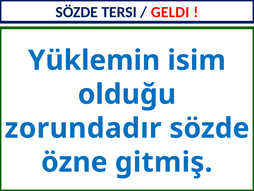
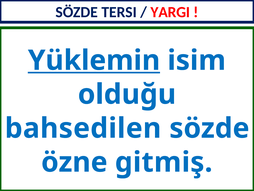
GELDI: GELDI -> YARGI (170, 12)
Yüklemin underline: none -> present (94, 60)
zorundadır: zorundadır -> bahsedilen (83, 128)
